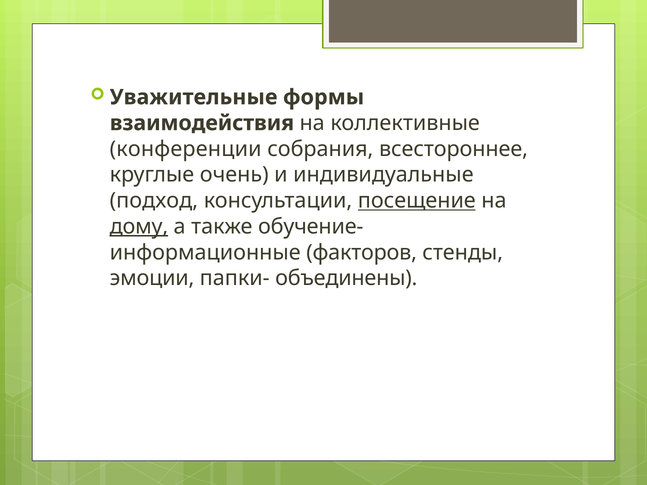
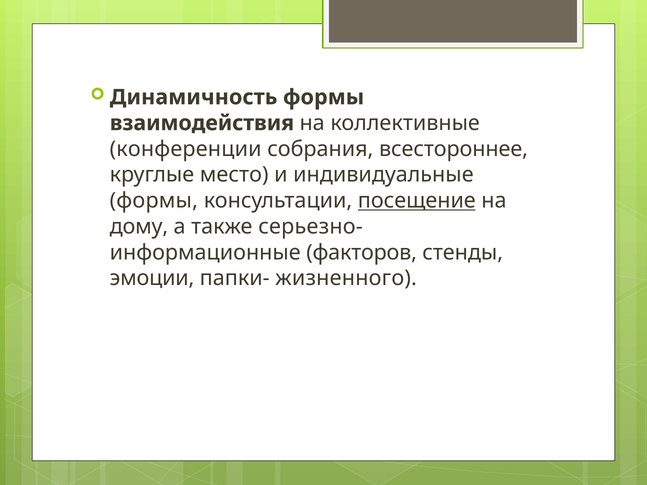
Уважительные: Уважительные -> Динамичность (194, 97)
очень: очень -> место (234, 175)
подход: подход -> формы (154, 201)
дому underline: present -> none (139, 227)
обучение-: обучение- -> серьезно- (311, 227)
объединены: объединены -> жизненного (346, 278)
